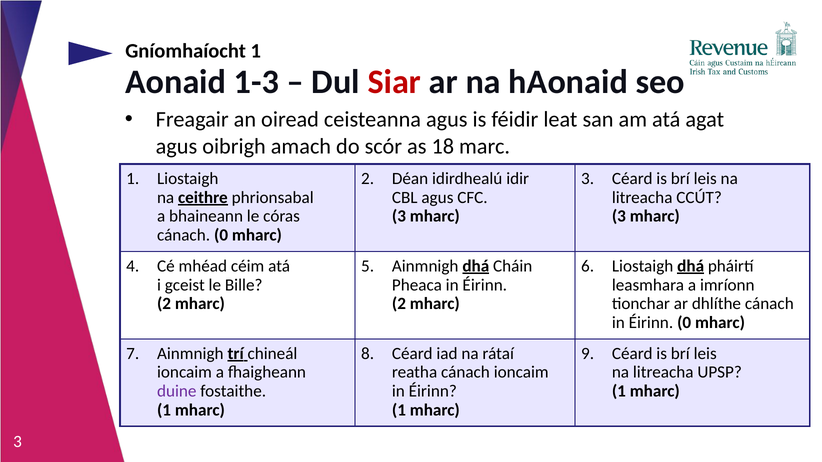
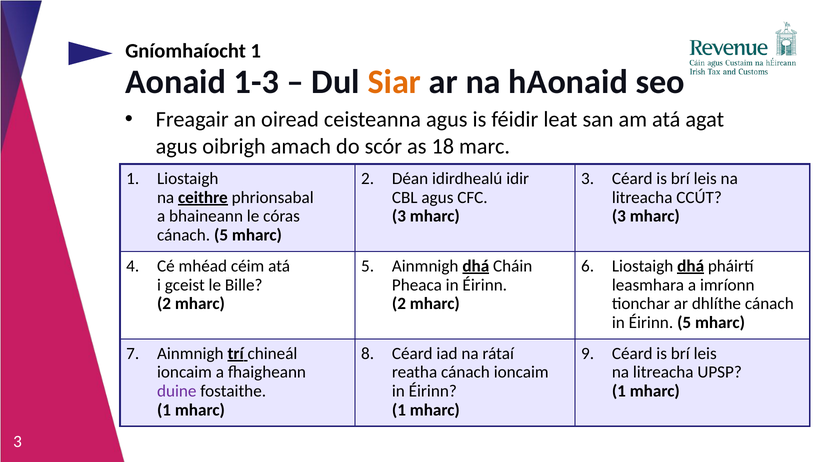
Siar colour: red -> orange (394, 82)
cánach 0: 0 -> 5 (221, 235)
Éirinn 0: 0 -> 5 (684, 323)
